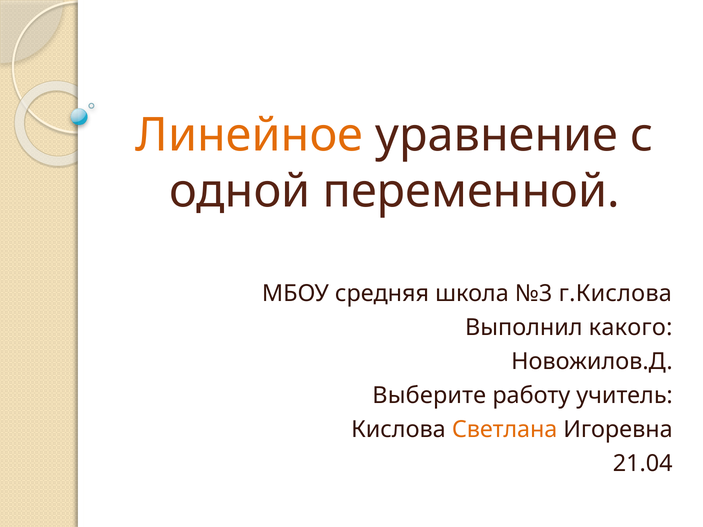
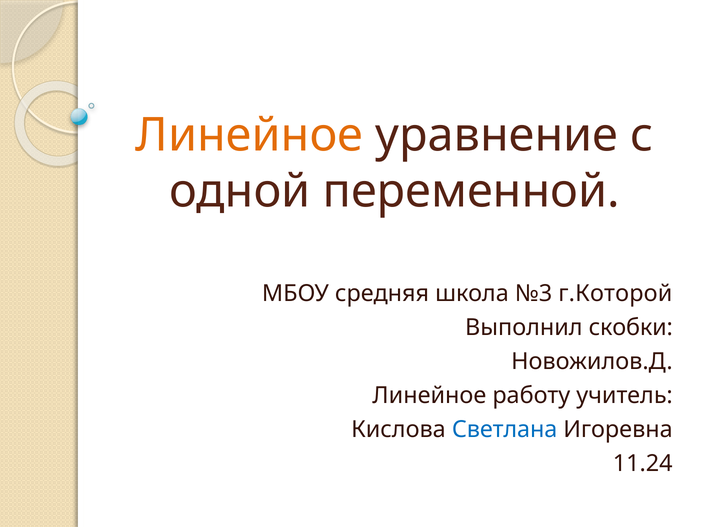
г.Кислова: г.Кислова -> г.Которой (615, 294)
какого: какого -> скобки (631, 328)
Выберите: Выберите -> Линейное (429, 396)
Светлана colour: orange -> blue (505, 430)
21.04: 21.04 -> 11.24 (643, 464)
